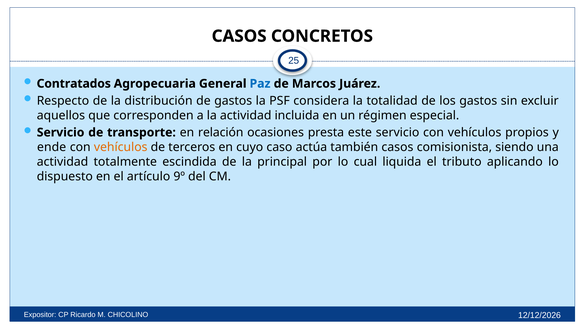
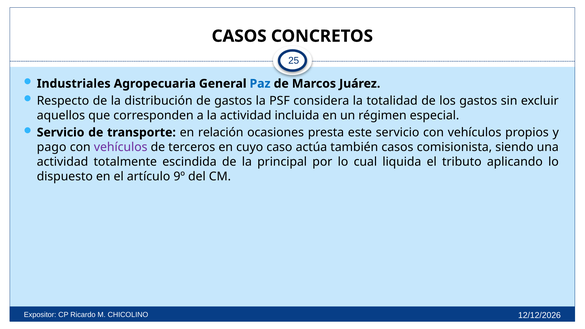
Contratados: Contratados -> Industriales (74, 84)
ende: ende -> pago (52, 147)
vehículos colour: orange -> purple (121, 147)
